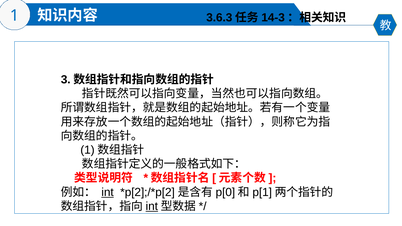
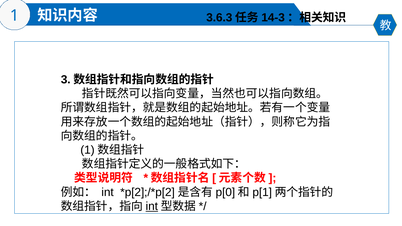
int underline: present -> none (108, 192)
